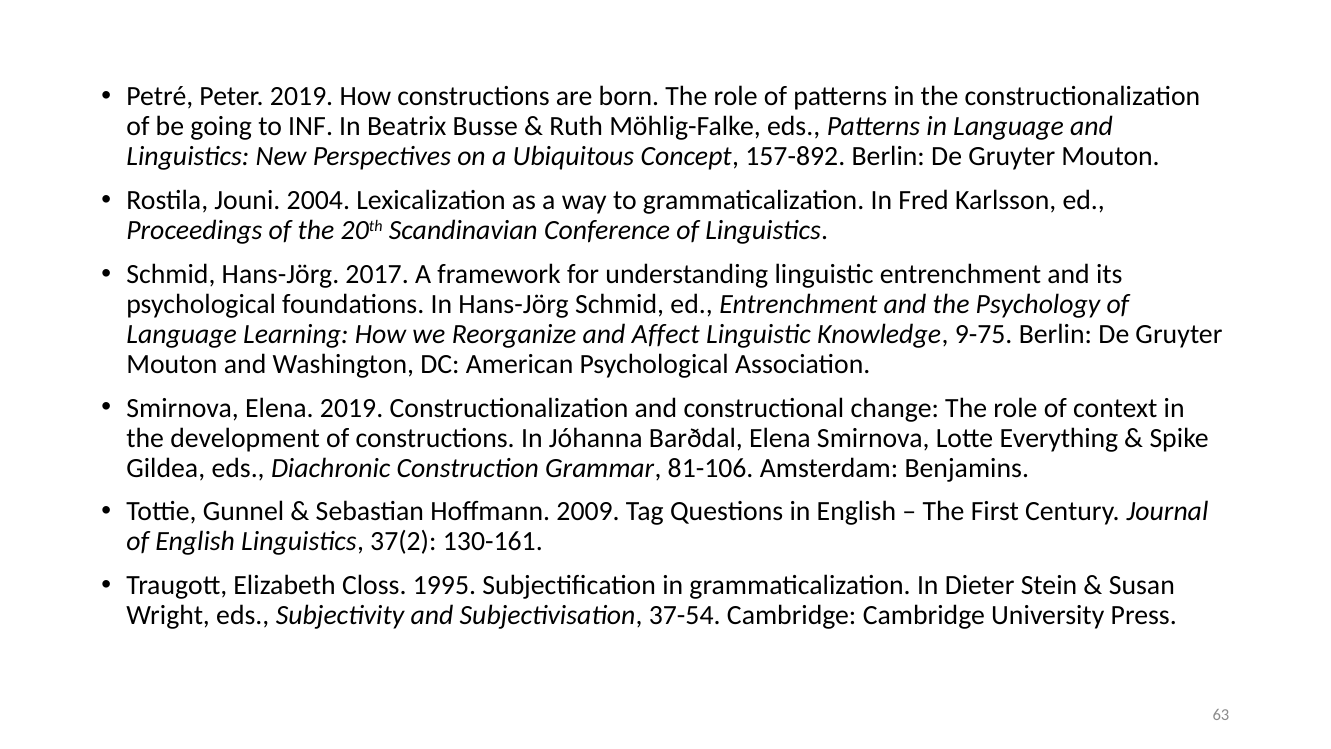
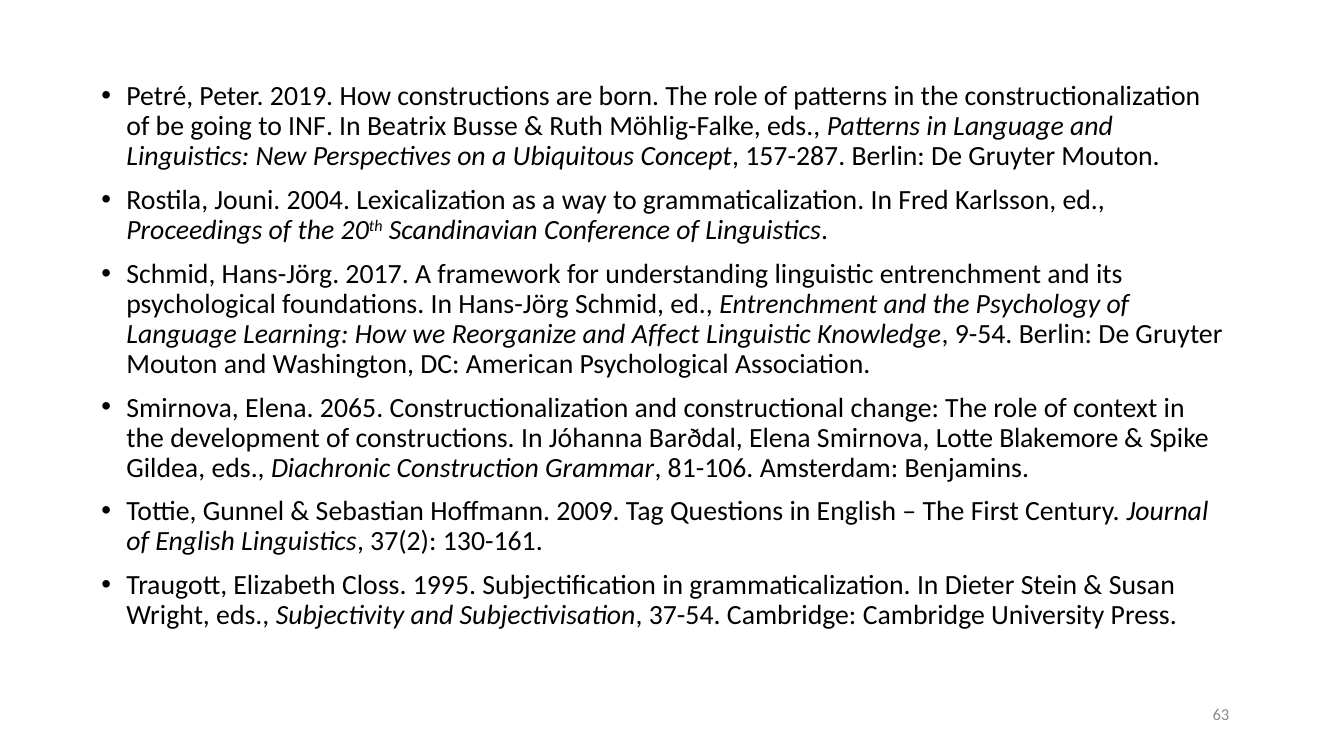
157-892: 157-892 -> 157-287 (795, 156)
9-75: 9-75 -> 9-54 (984, 334)
Elena 2019: 2019 -> 2065 (352, 408)
Everything: Everything -> Blakemore (1059, 438)
